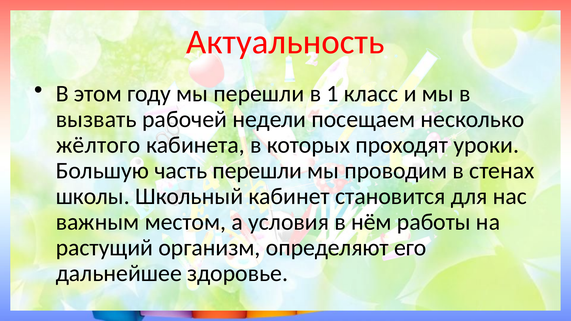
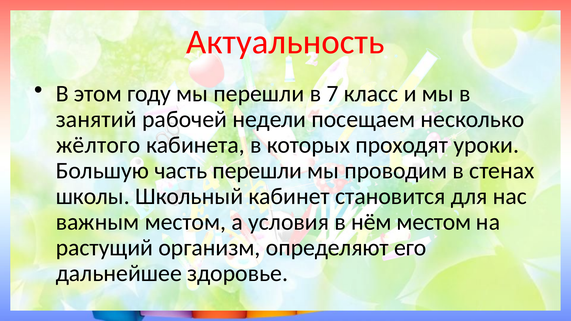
1: 1 -> 7 (332, 94)
вызвать: вызвать -> занятий (96, 119)
нём работы: работы -> местом (434, 222)
